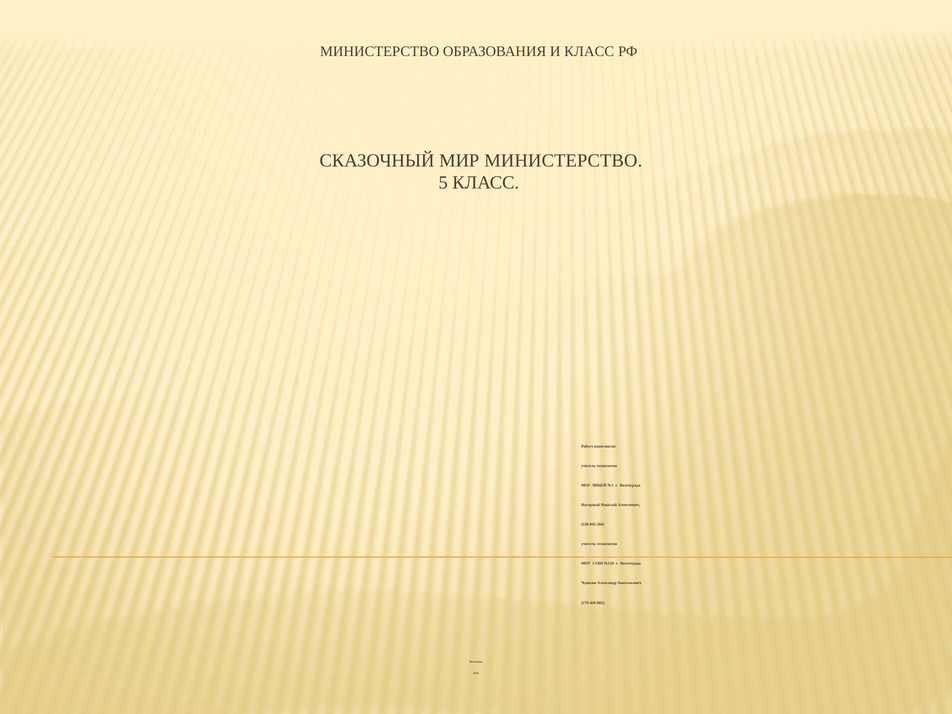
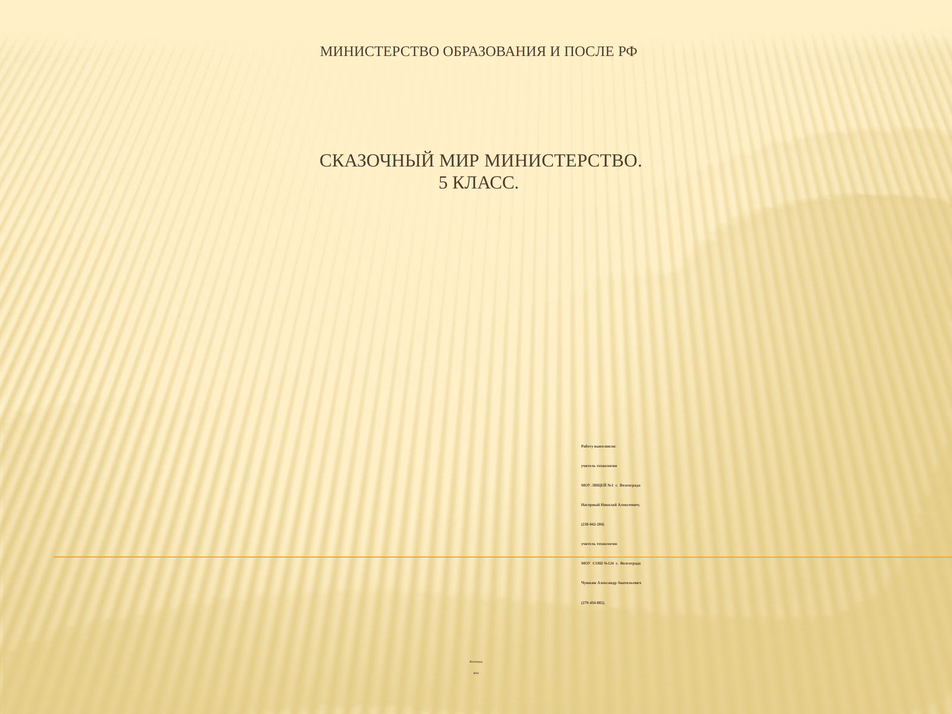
И КЛАСС: КЛАСС -> ПОСЛЕ (589, 52)
